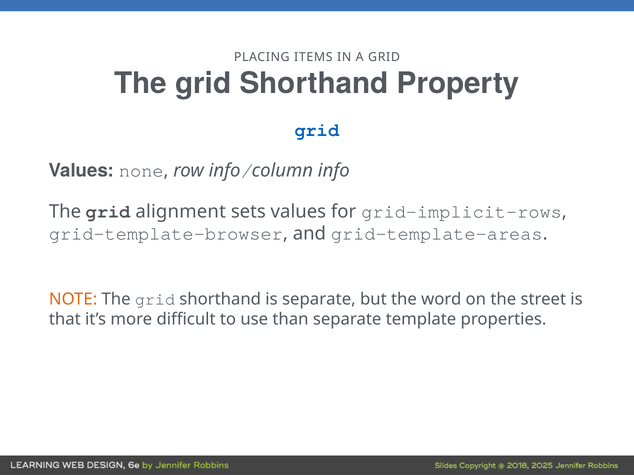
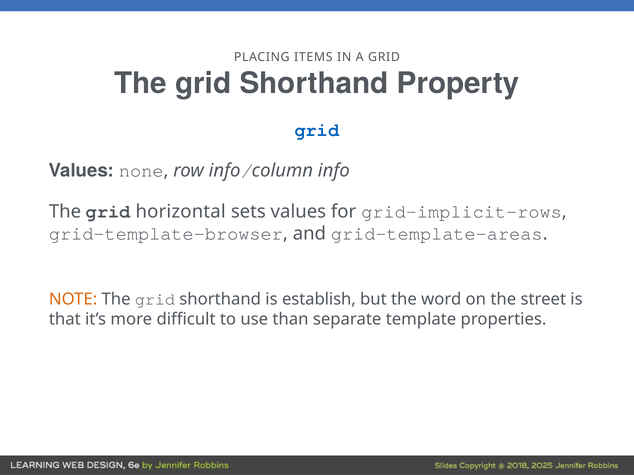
alignment: alignment -> horizontal (181, 212)
is separate: separate -> establish (319, 300)
